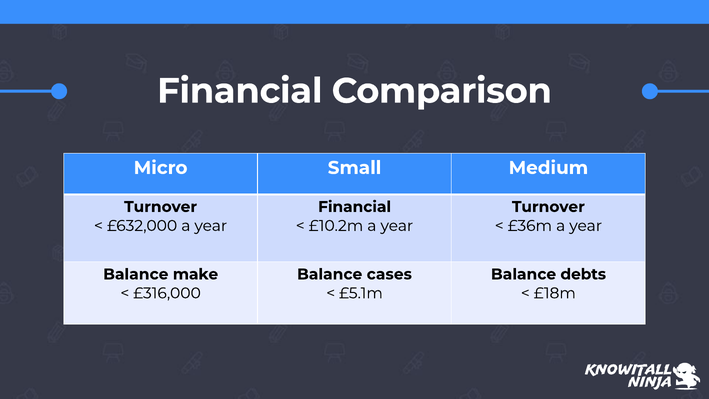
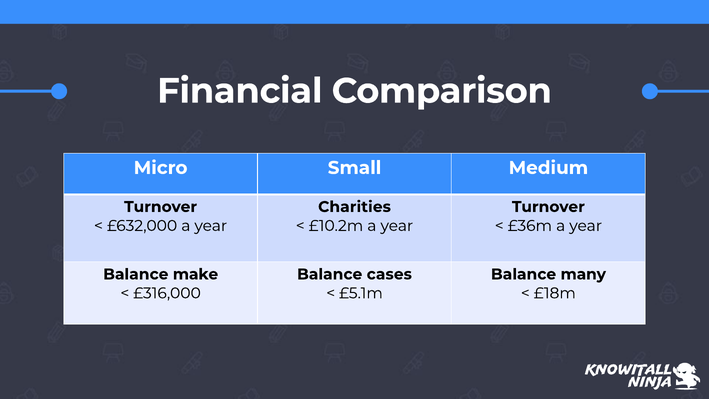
Financial: Financial -> Charities (354, 207)
debts: debts -> many (583, 274)
